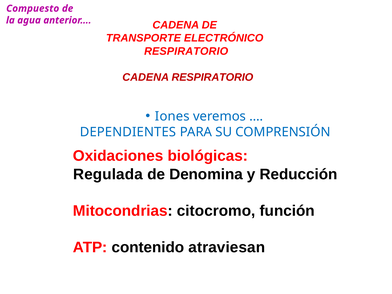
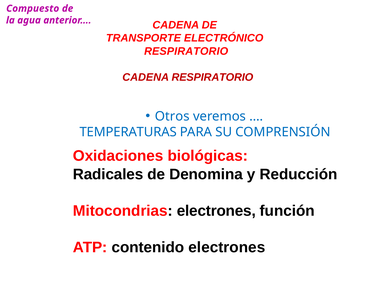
Iones: Iones -> Otros (172, 116)
DEPENDIENTES: DEPENDIENTES -> TEMPERATURAS (128, 132)
Regulada: Regulada -> Radicales (108, 174)
Mitocondrias citocromo: citocromo -> electrones (216, 211)
contenido atraviesan: atraviesan -> electrones (227, 247)
